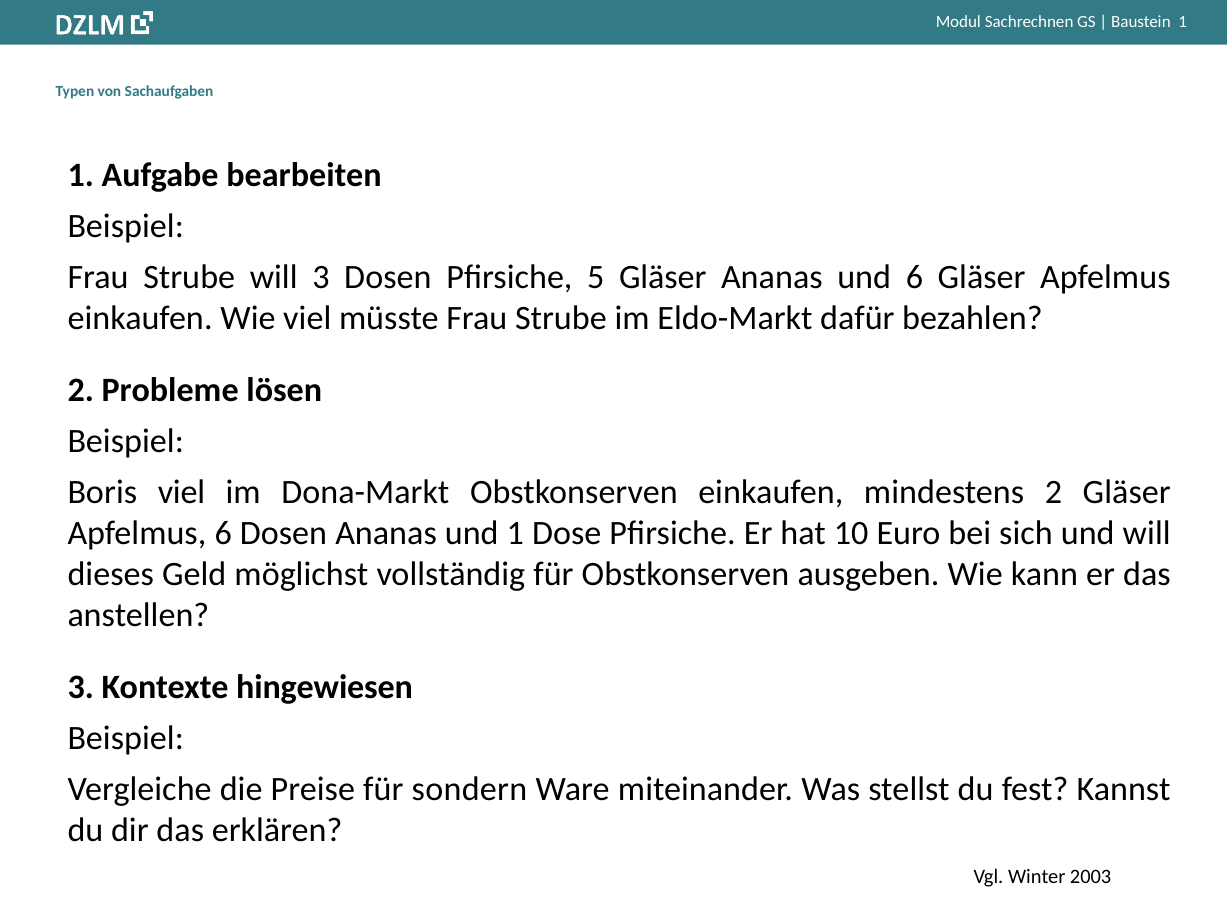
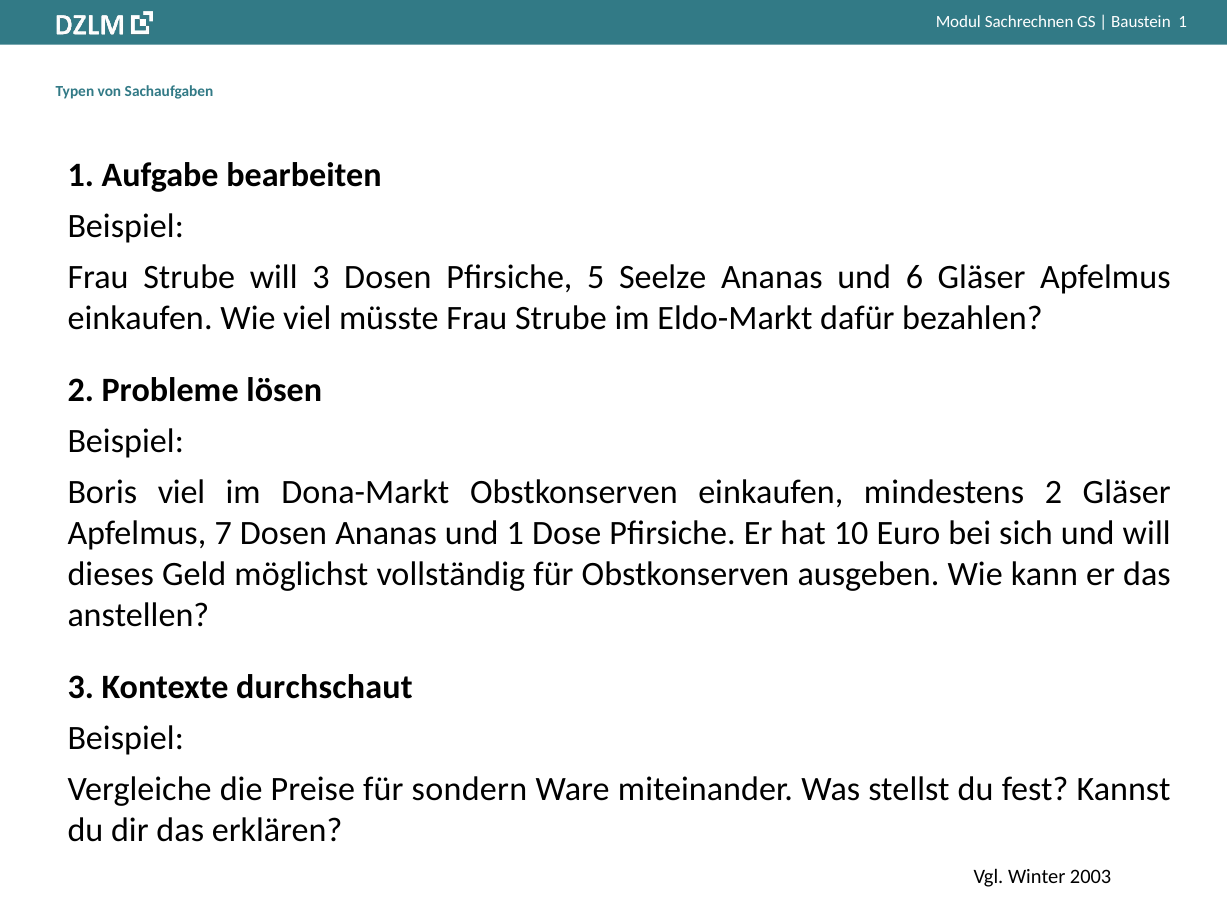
5 Gläser: Gläser -> Seelze (663, 277)
Apfelmus 6: 6 -> 7 (223, 533)
hingewiesen: hingewiesen -> durchschaut (324, 687)
